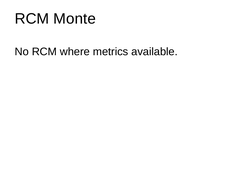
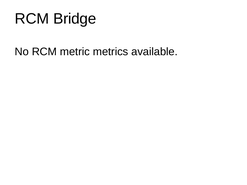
Monte: Monte -> Bridge (75, 19)
where: where -> metric (75, 52)
